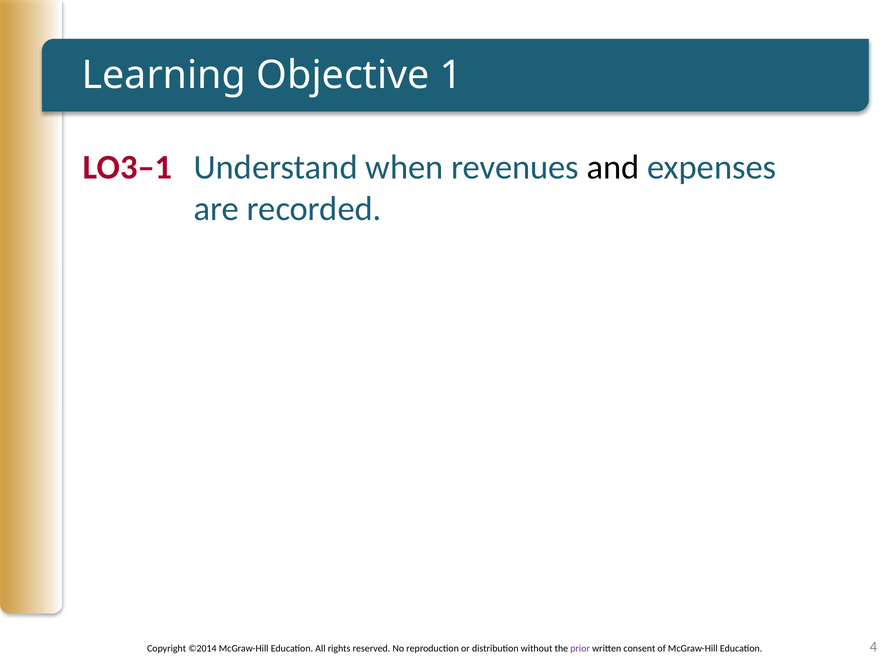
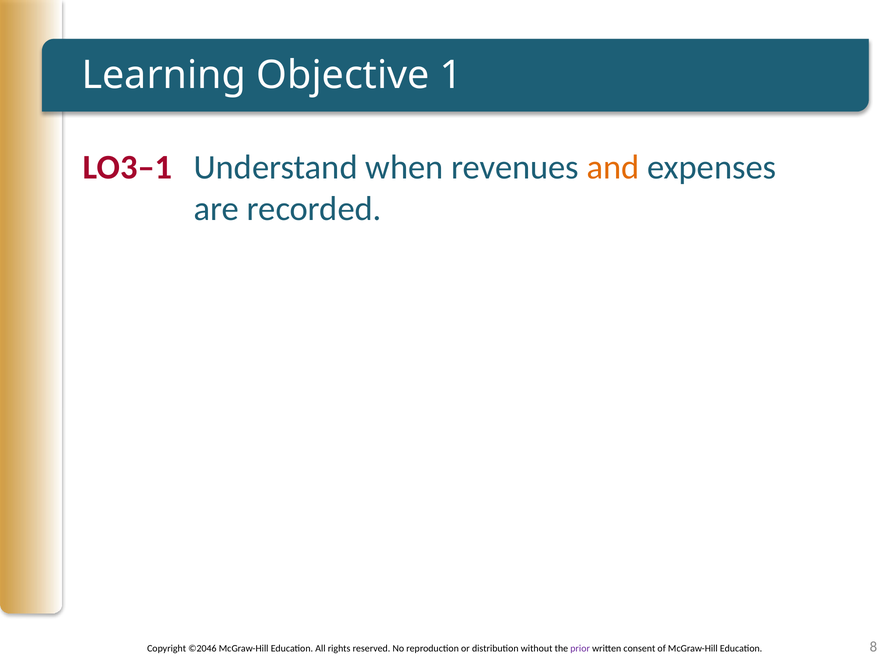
and colour: black -> orange (613, 168)
©2014: ©2014 -> ©2046 (202, 649)
4: 4 -> 8 (873, 647)
